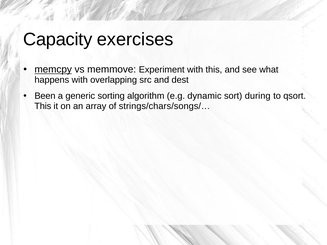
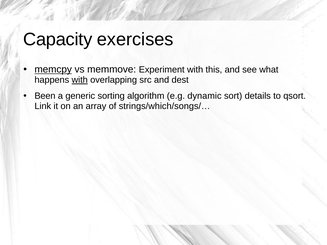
with underline: none -> present (80, 80)
during: during -> details (258, 96)
This: This -> Link (43, 106)
strings/chars/songs/…: strings/chars/songs/… -> strings/which/songs/… (164, 106)
